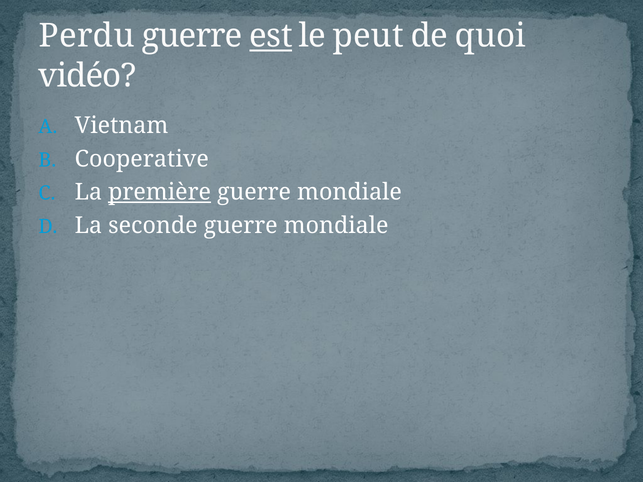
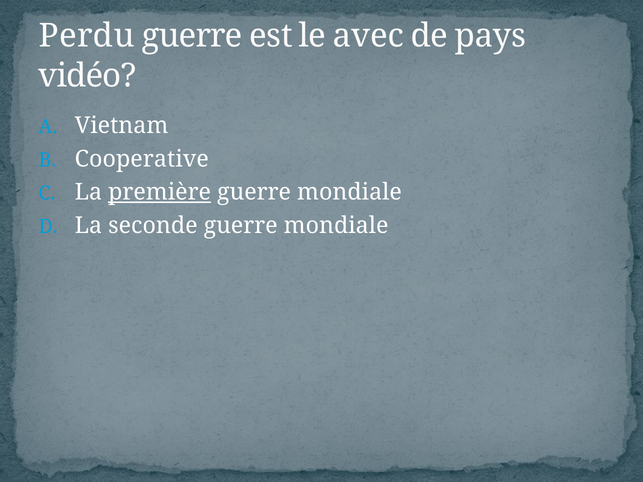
est underline: present -> none (271, 36)
peut: peut -> avec (368, 36)
quoi: quoi -> pays (490, 36)
